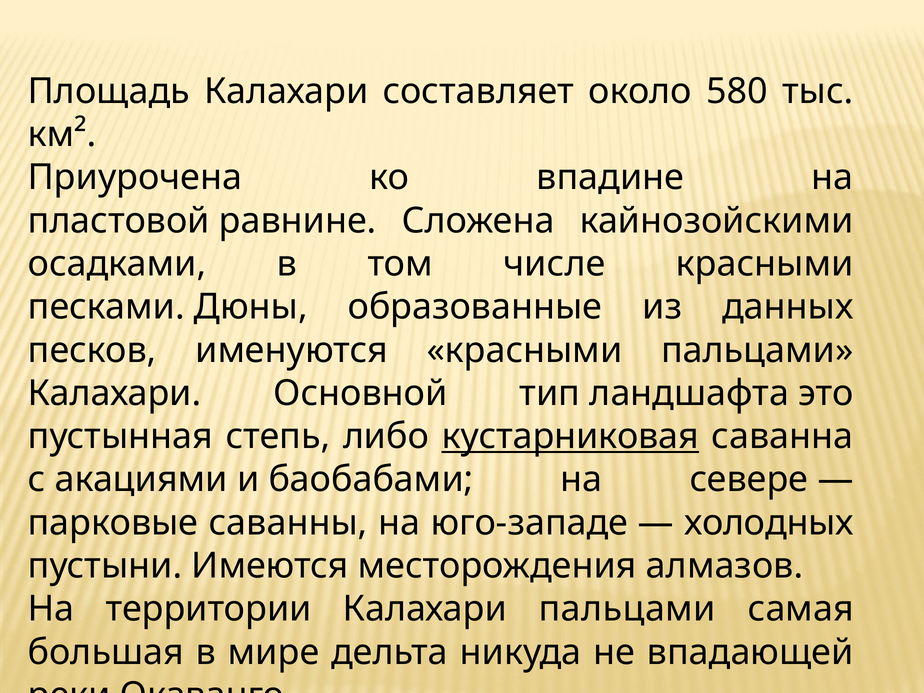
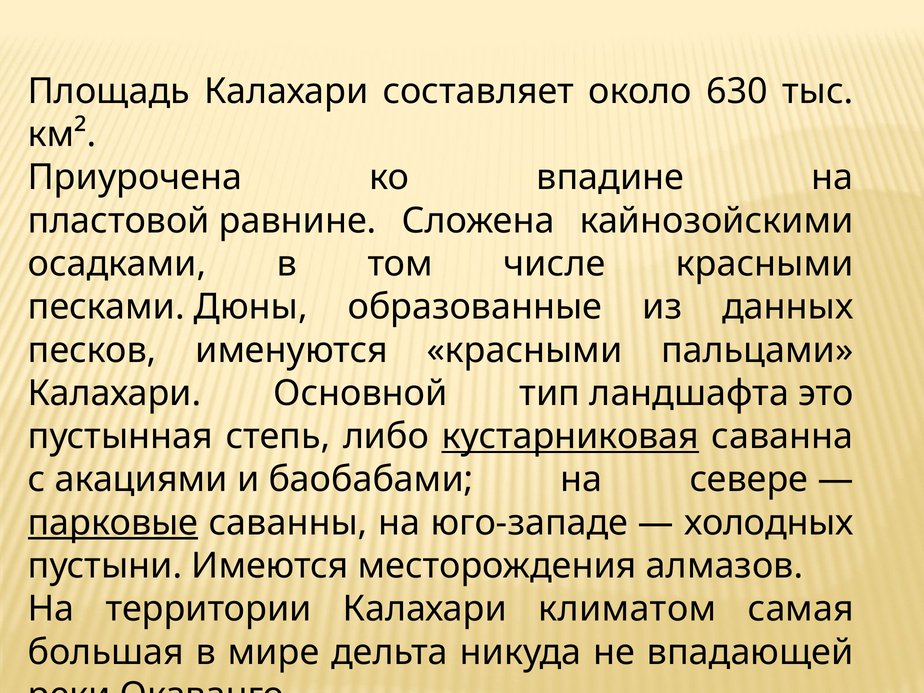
580: 580 -> 630 (737, 91)
парковые underline: none -> present (113, 523)
Калахари пальцами: пальцами -> климатом (627, 609)
